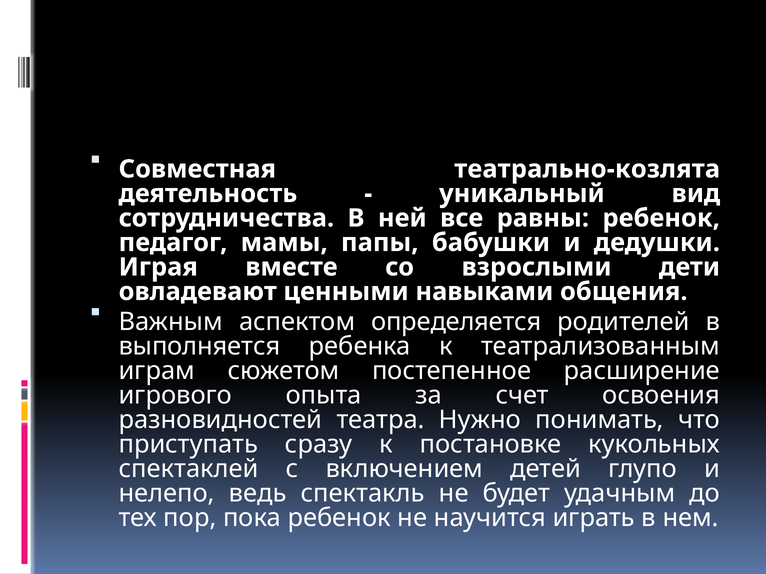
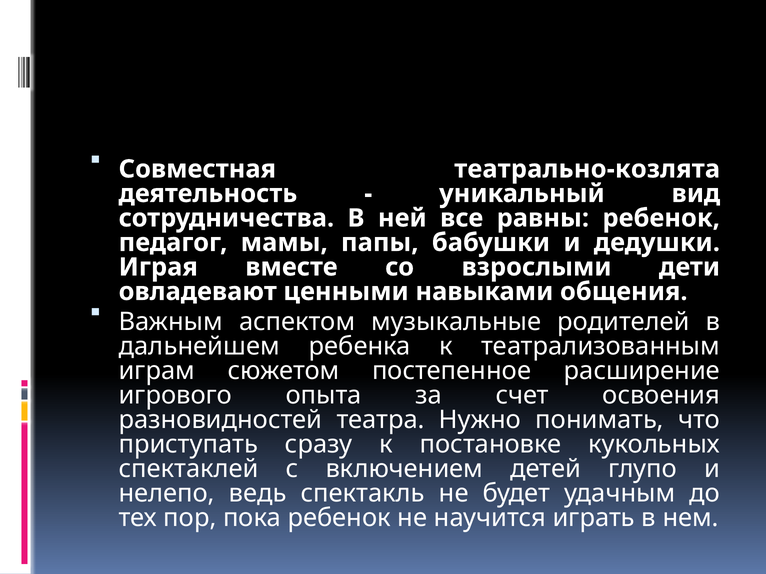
определяется: определяется -> музыкальные (456, 322)
выполняется: выполняется -> дальнейшем (199, 347)
